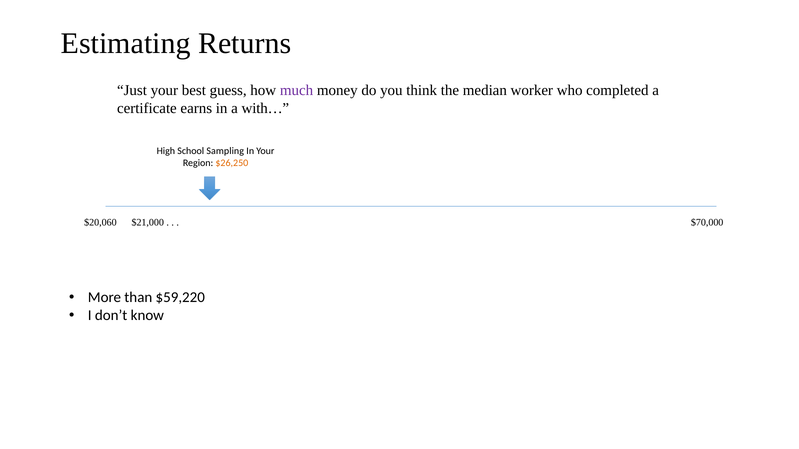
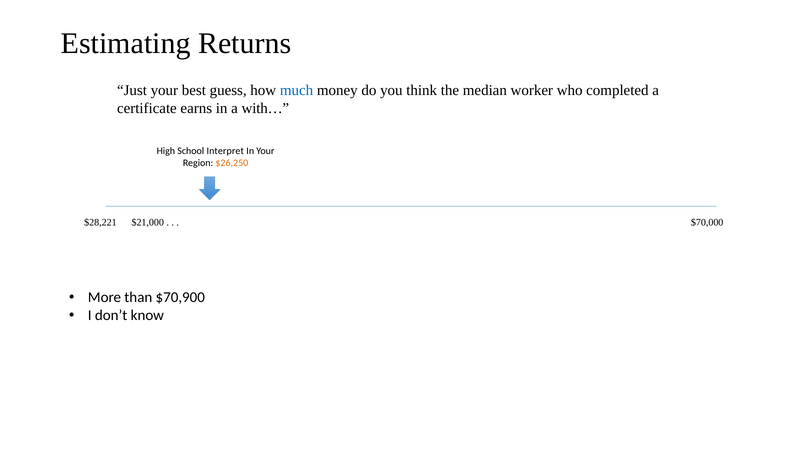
much colour: purple -> blue (297, 91)
Sampling: Sampling -> Interpret (225, 151)
$20,060: $20,060 -> $28,221 (100, 222)
$59,220: $59,220 -> $70,900 (180, 298)
